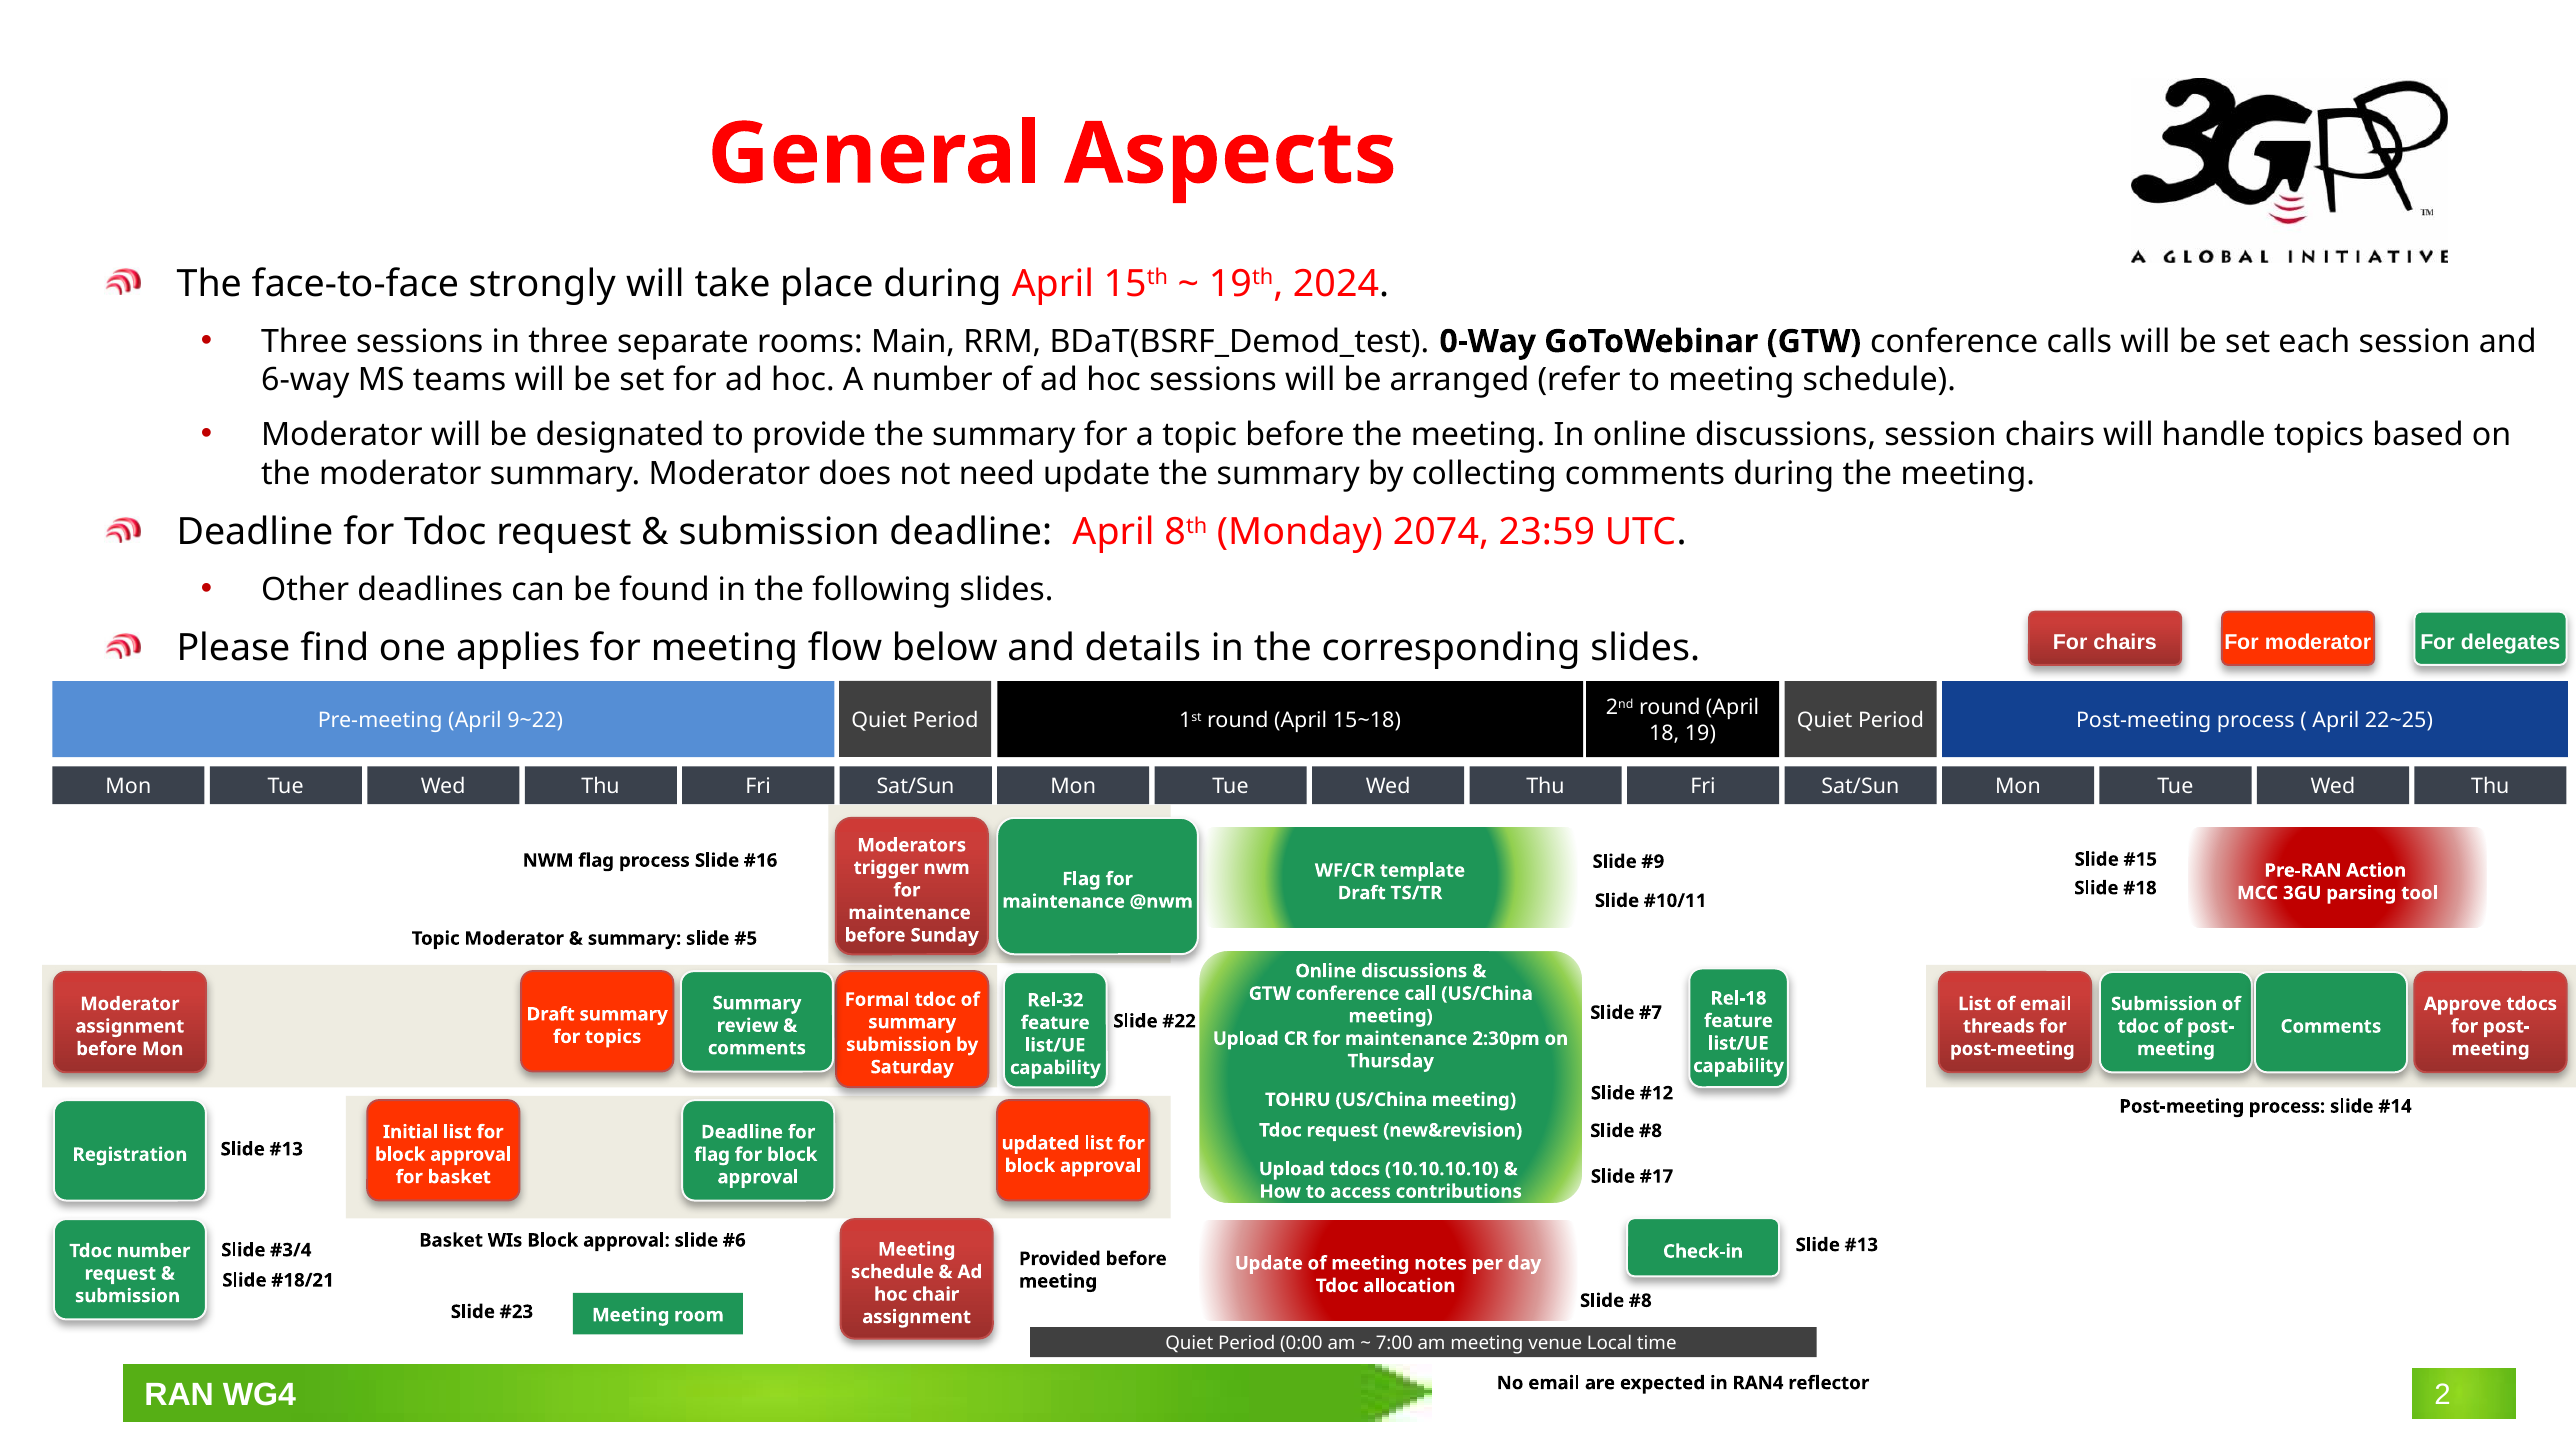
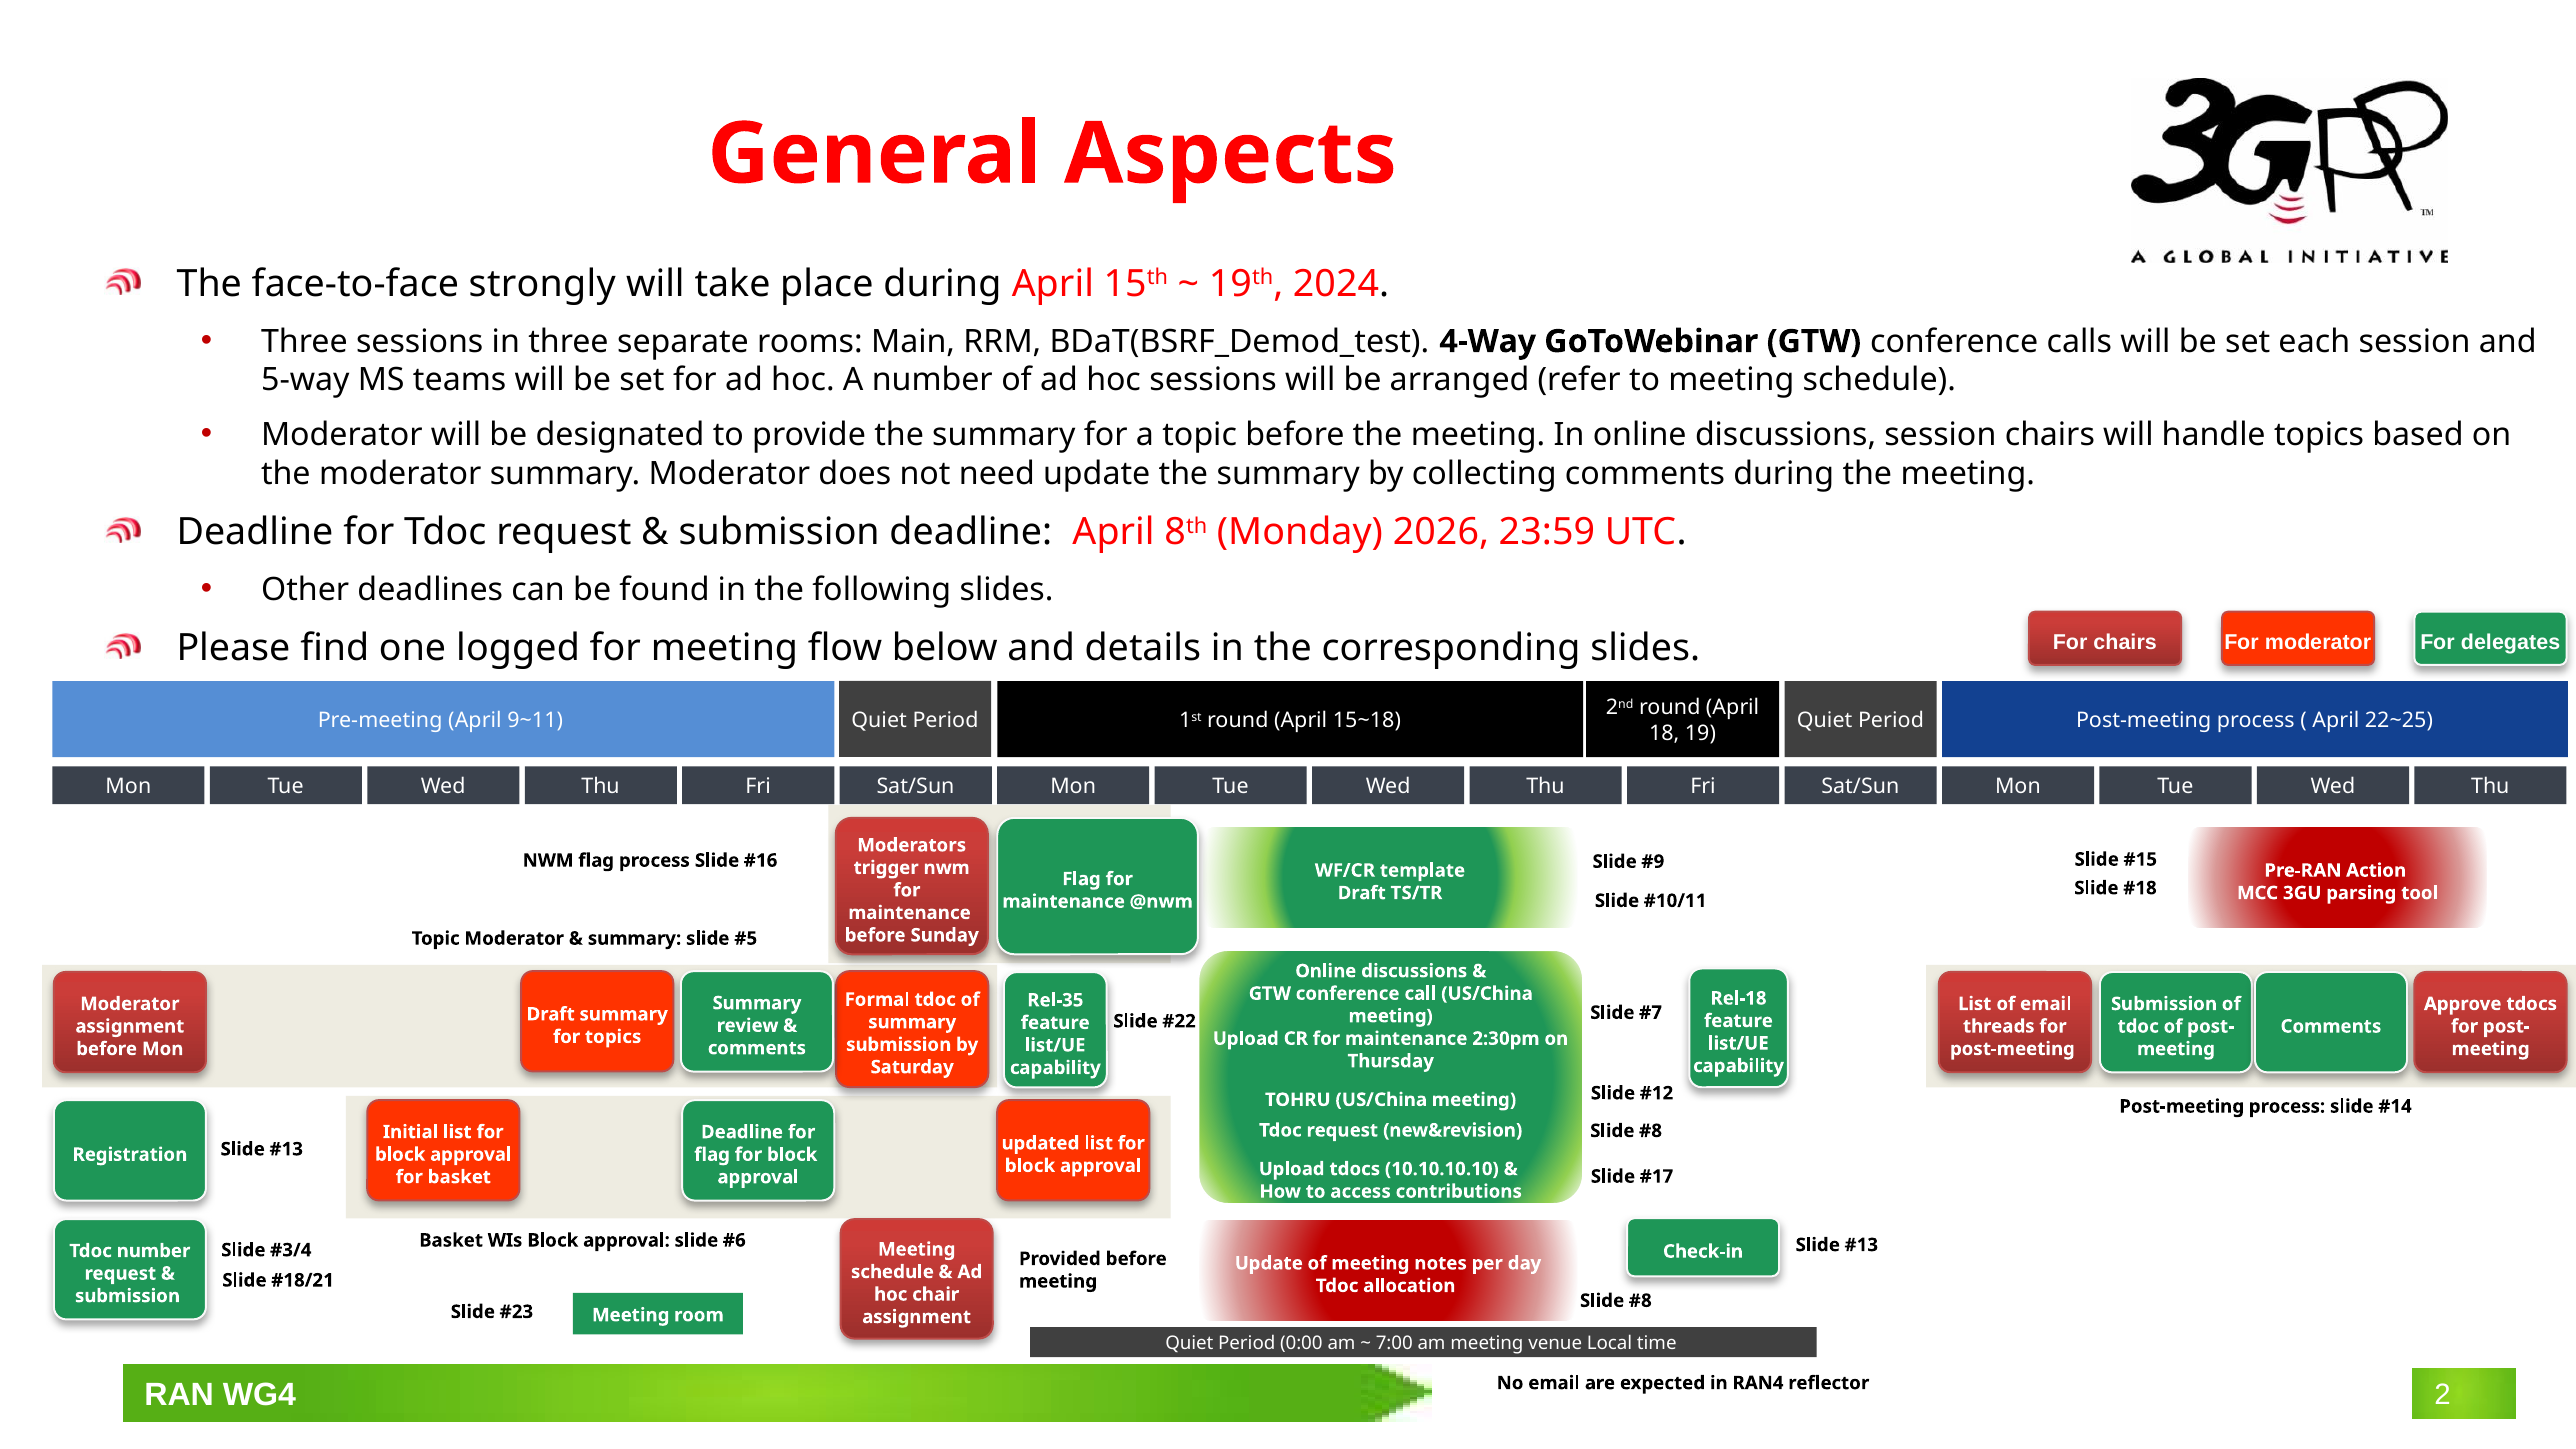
0-Way: 0-Way -> 4-Way (1488, 341)
6-way: 6-way -> 5-way (305, 380)
2074: 2074 -> 2026 (1441, 532)
applies: applies -> logged (518, 648)
9~22: 9~22 -> 9~11 (535, 721)
Rel-32: Rel-32 -> Rel-35 (1055, 1000)
